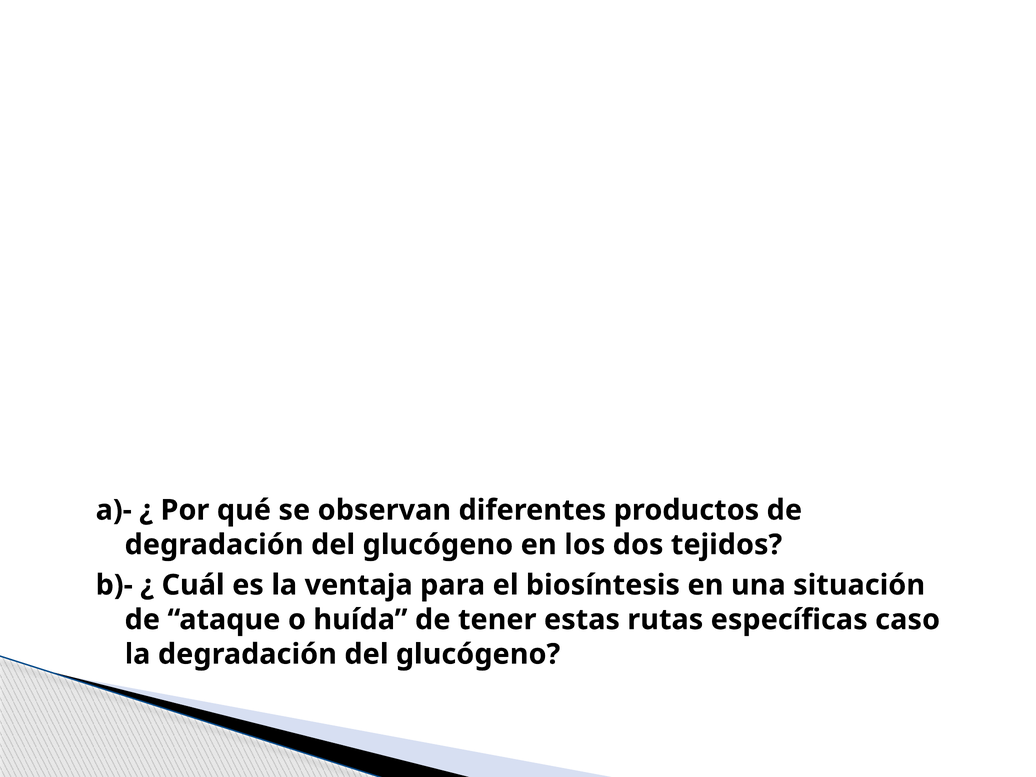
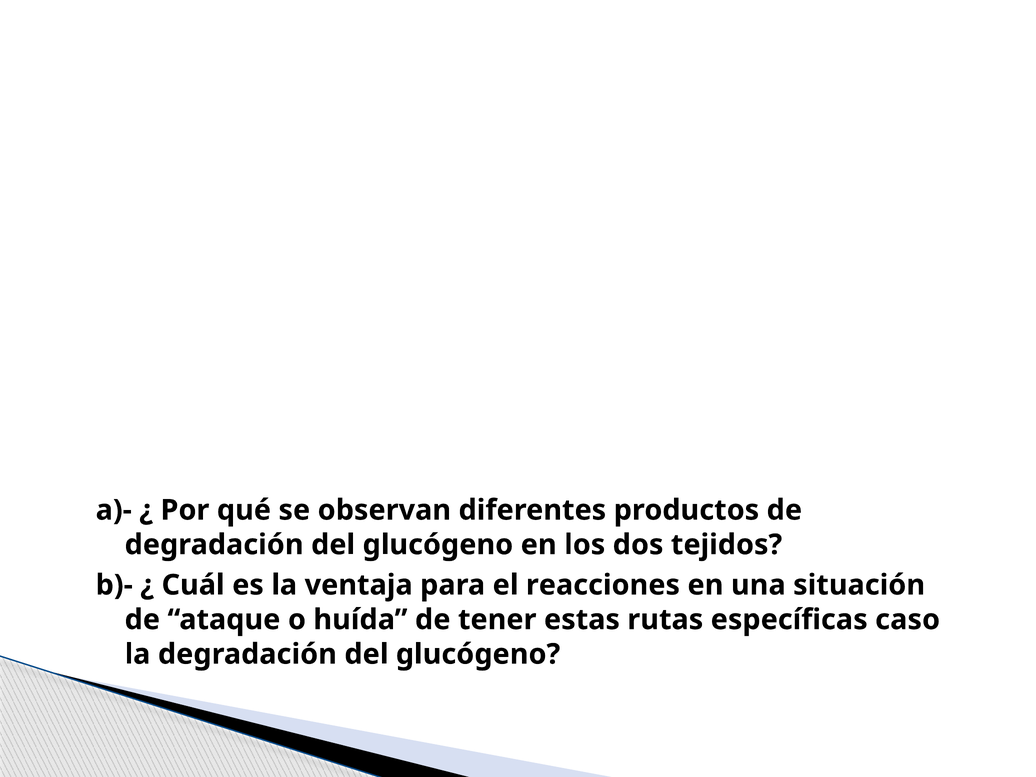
biosíntesis: biosíntesis -> reacciones (603, 585)
